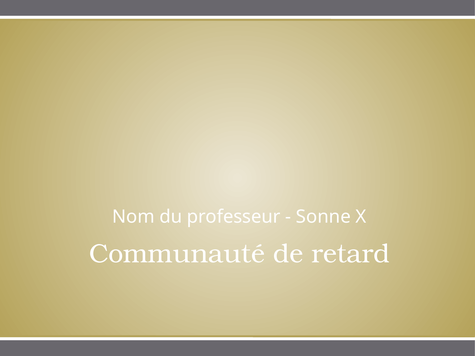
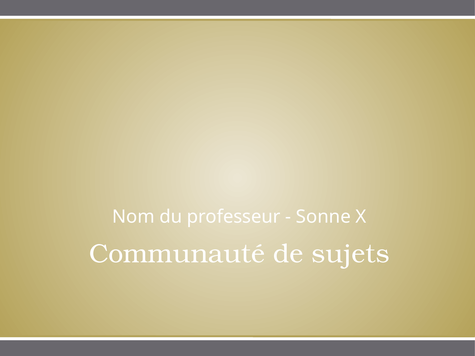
retard: retard -> sujets (351, 254)
